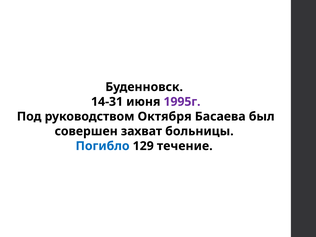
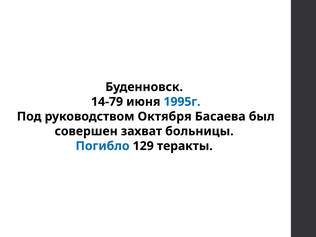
14-31: 14-31 -> 14-79 (107, 102)
1995г colour: purple -> blue (182, 102)
течение: течение -> теракты (185, 146)
